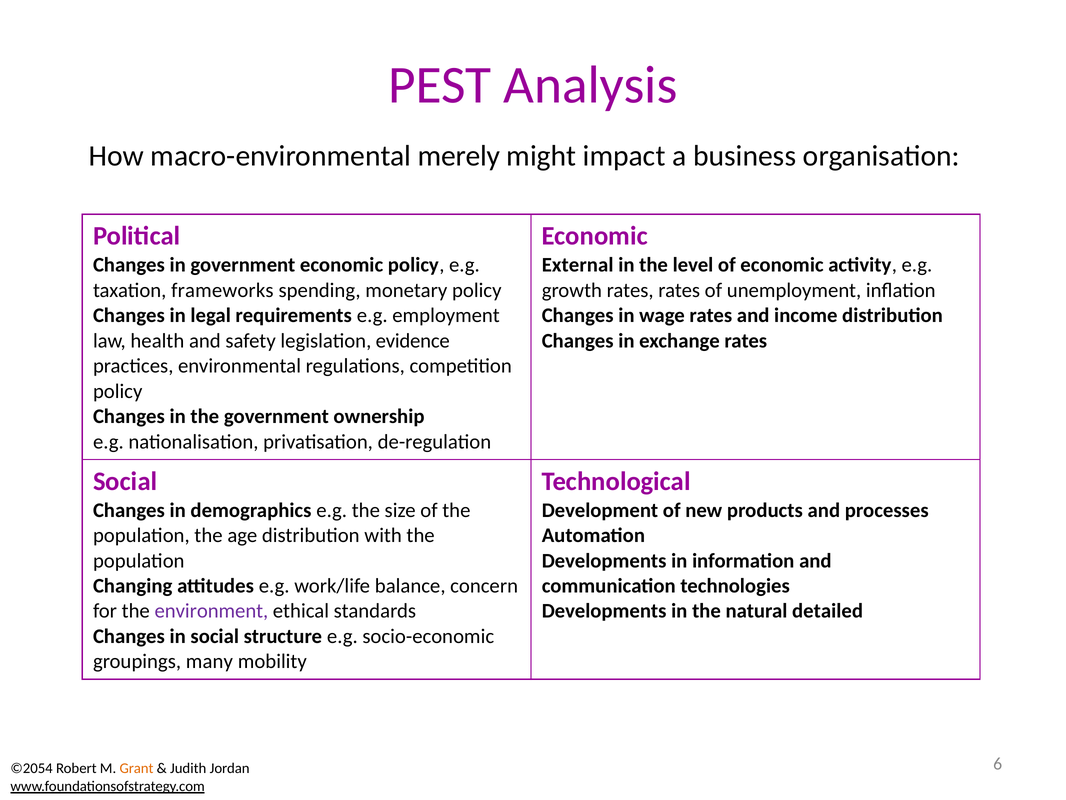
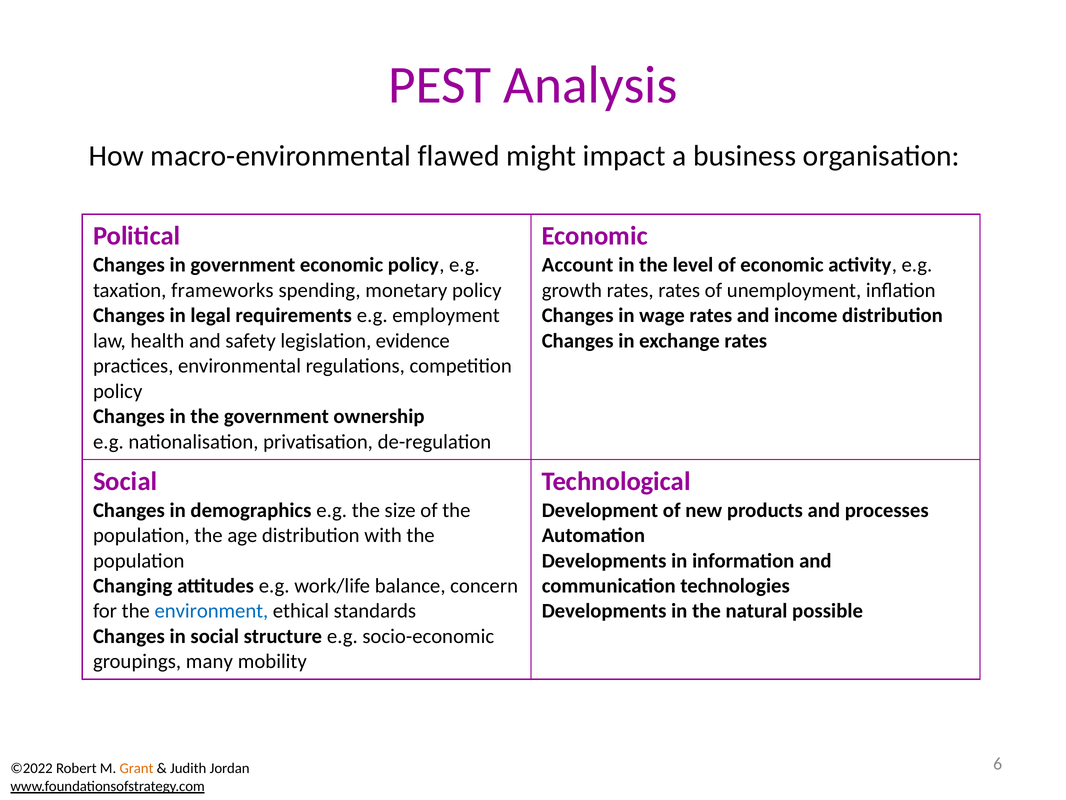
merely: merely -> flawed (459, 156)
External: External -> Account (578, 265)
environment colour: purple -> blue (211, 611)
detailed: detailed -> possible (828, 611)
©2054: ©2054 -> ©2022 (32, 768)
